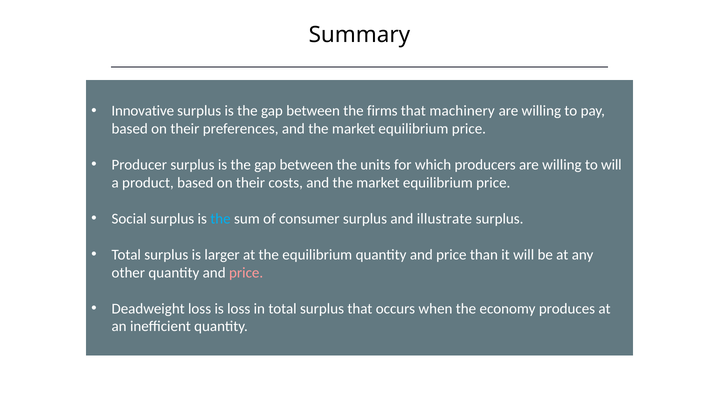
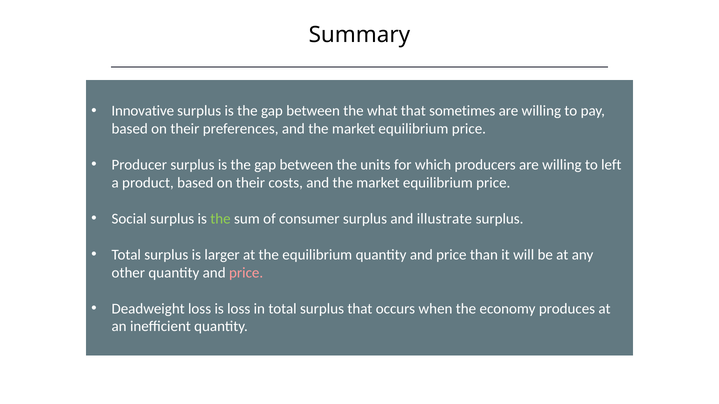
firms: firms -> what (382, 111)
machinery: machinery -> sometimes (462, 111)
to will: will -> left (611, 165)
the colour: light blue -> light green (221, 219)
